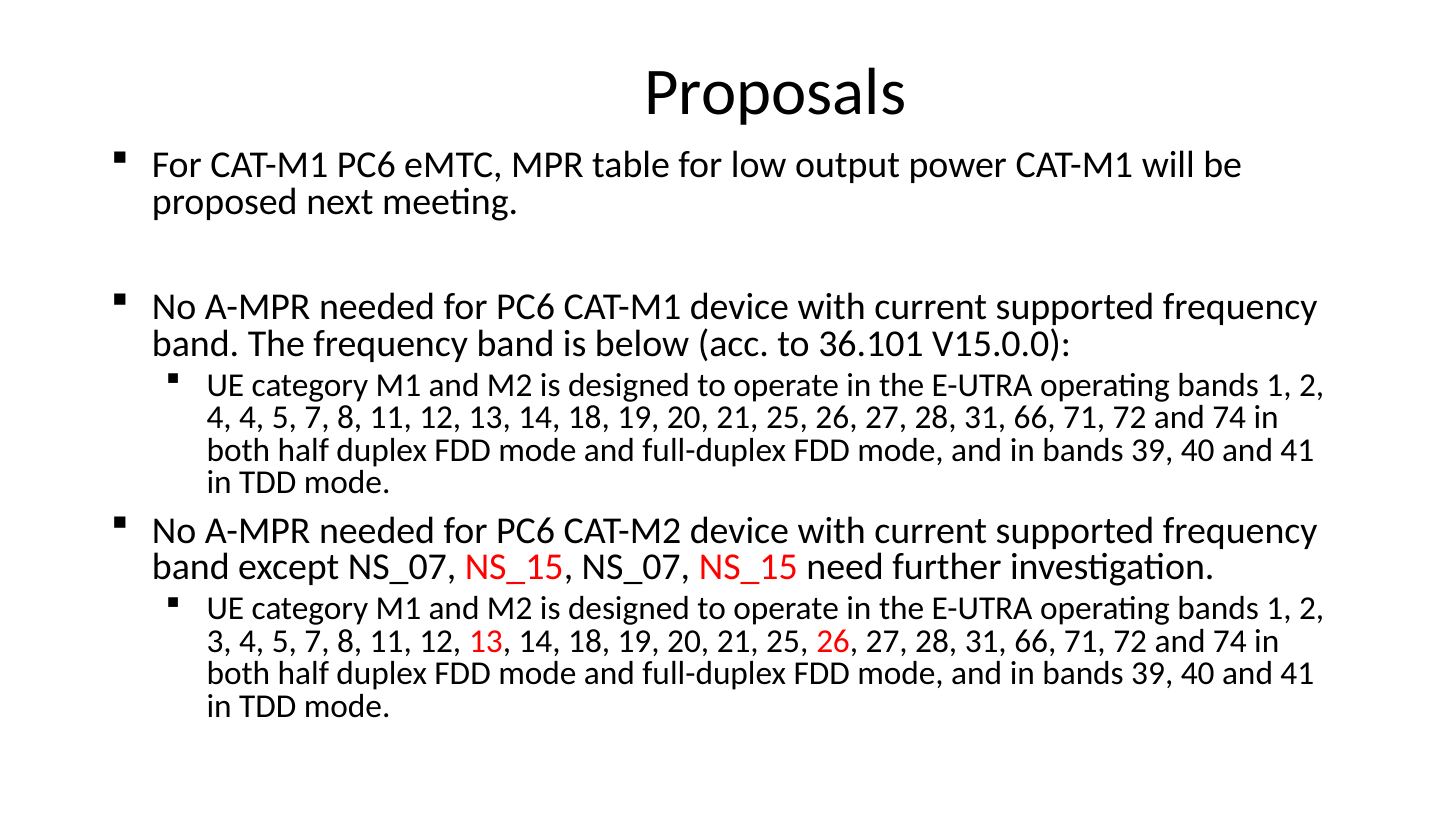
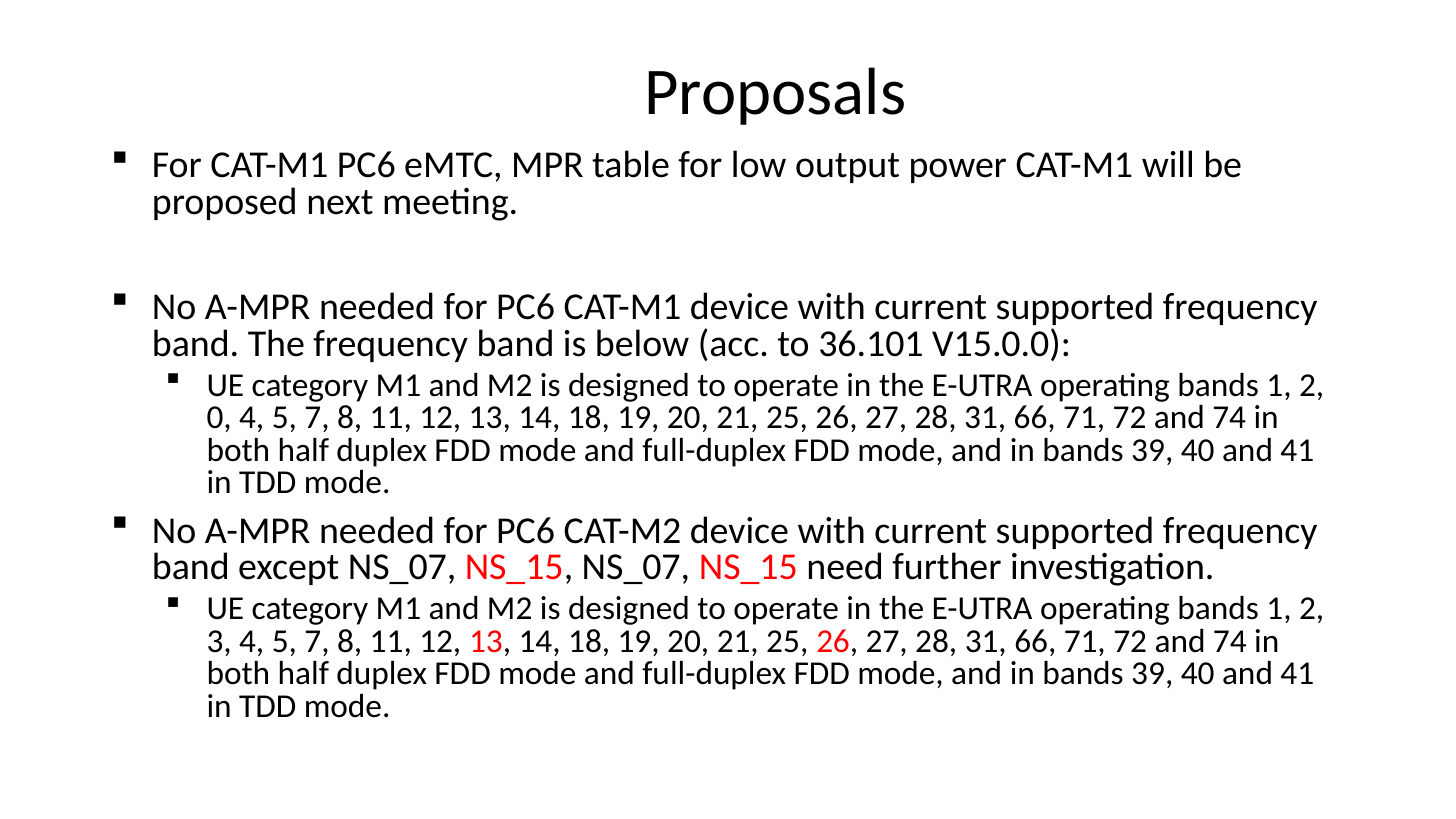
4: 4 -> 0 (219, 418)
